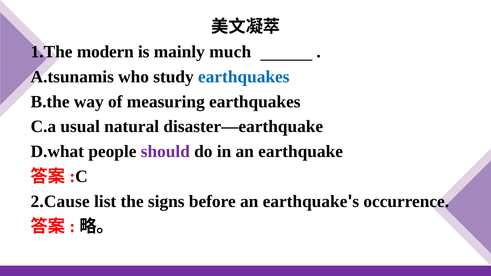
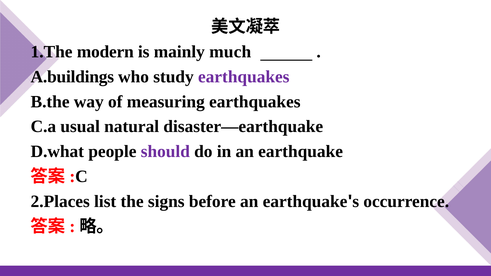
A.tsunamis: A.tsunamis -> A.buildings (72, 77)
earthquakes colour: blue -> purple (244, 77)
2.Cause: 2.Cause -> 2.Places (60, 201)
